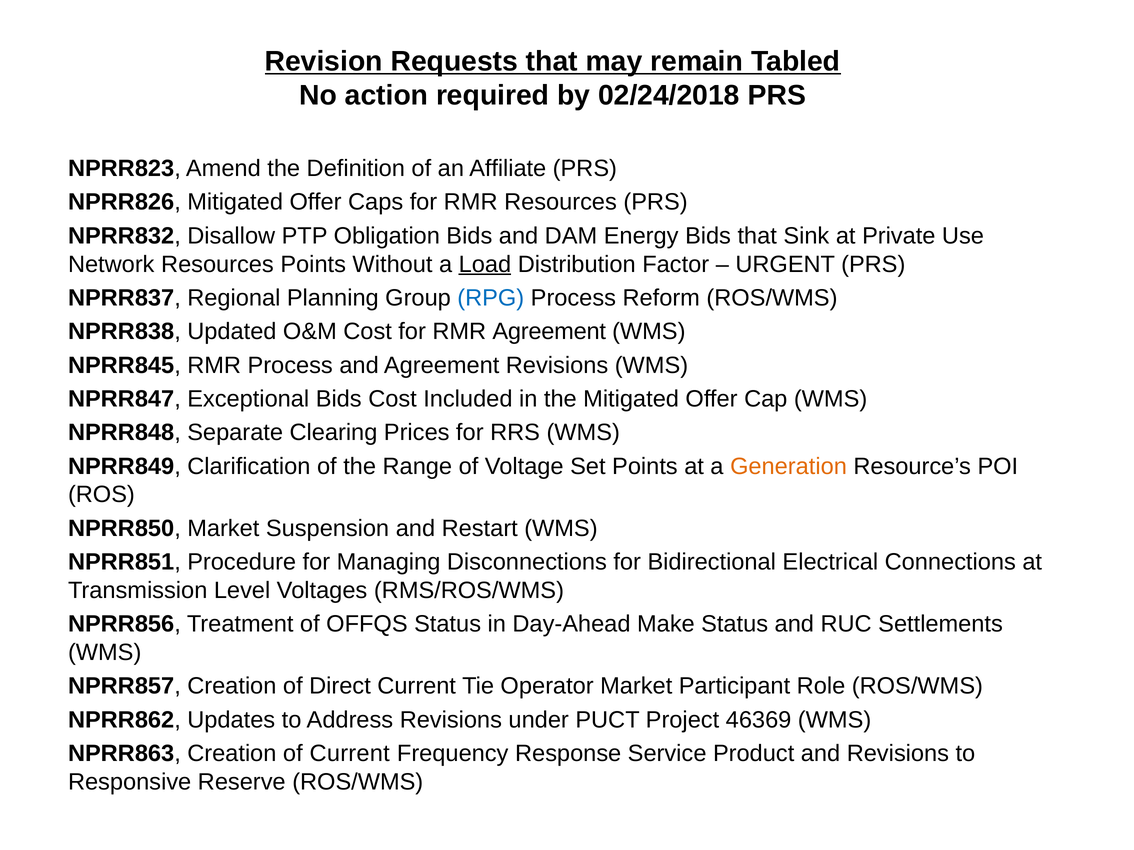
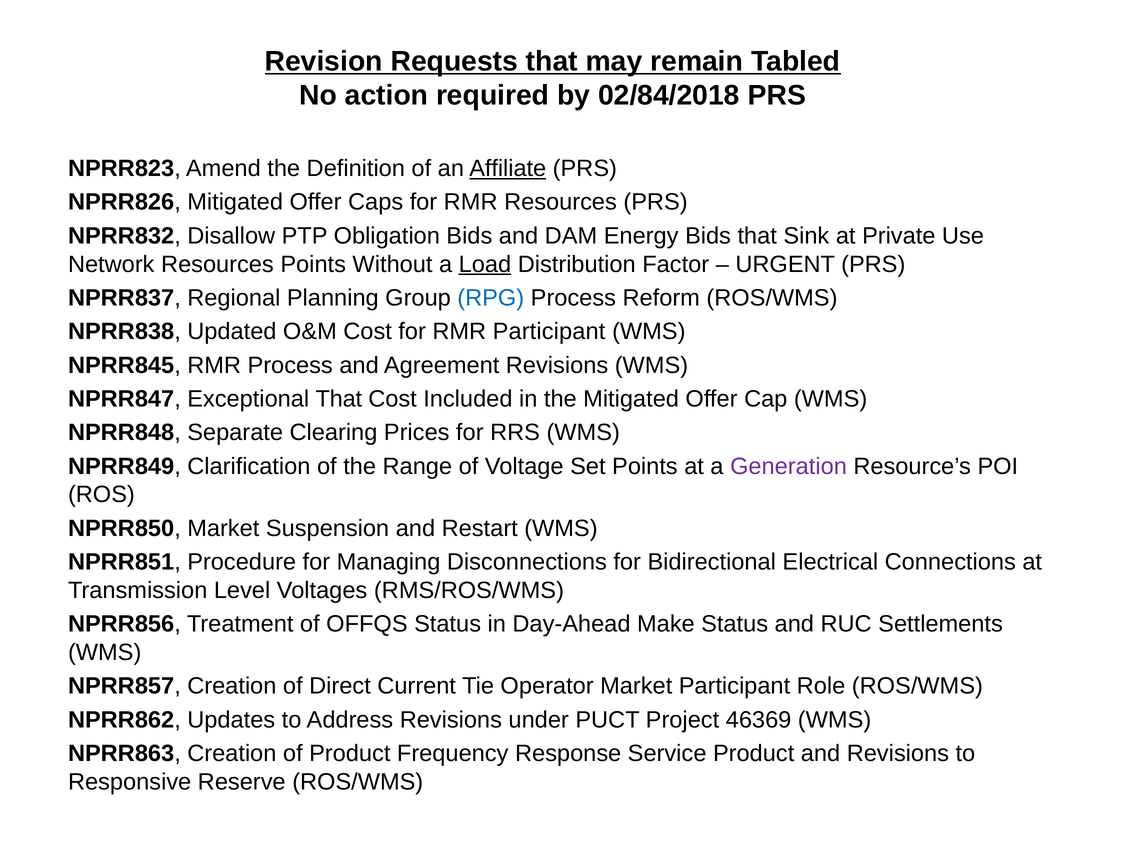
02/24/2018: 02/24/2018 -> 02/84/2018 (669, 95)
Affiliate underline: none -> present (508, 169)
RMR Agreement: Agreement -> Participant (549, 332)
Exceptional Bids: Bids -> That (339, 399)
Generation colour: orange -> purple (789, 467)
of Current: Current -> Product (350, 754)
